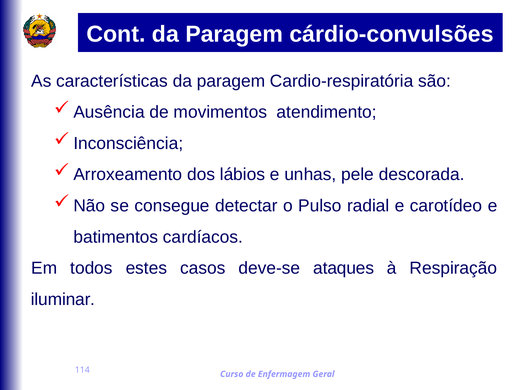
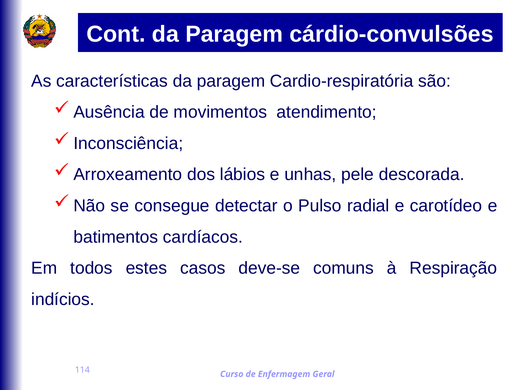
ataques: ataques -> comuns (344, 268)
iluminar: iluminar -> indícios (63, 299)
